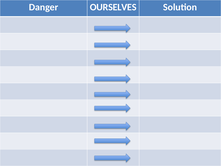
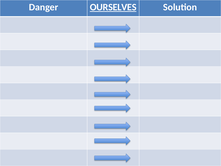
OURSELVES underline: none -> present (113, 7)
